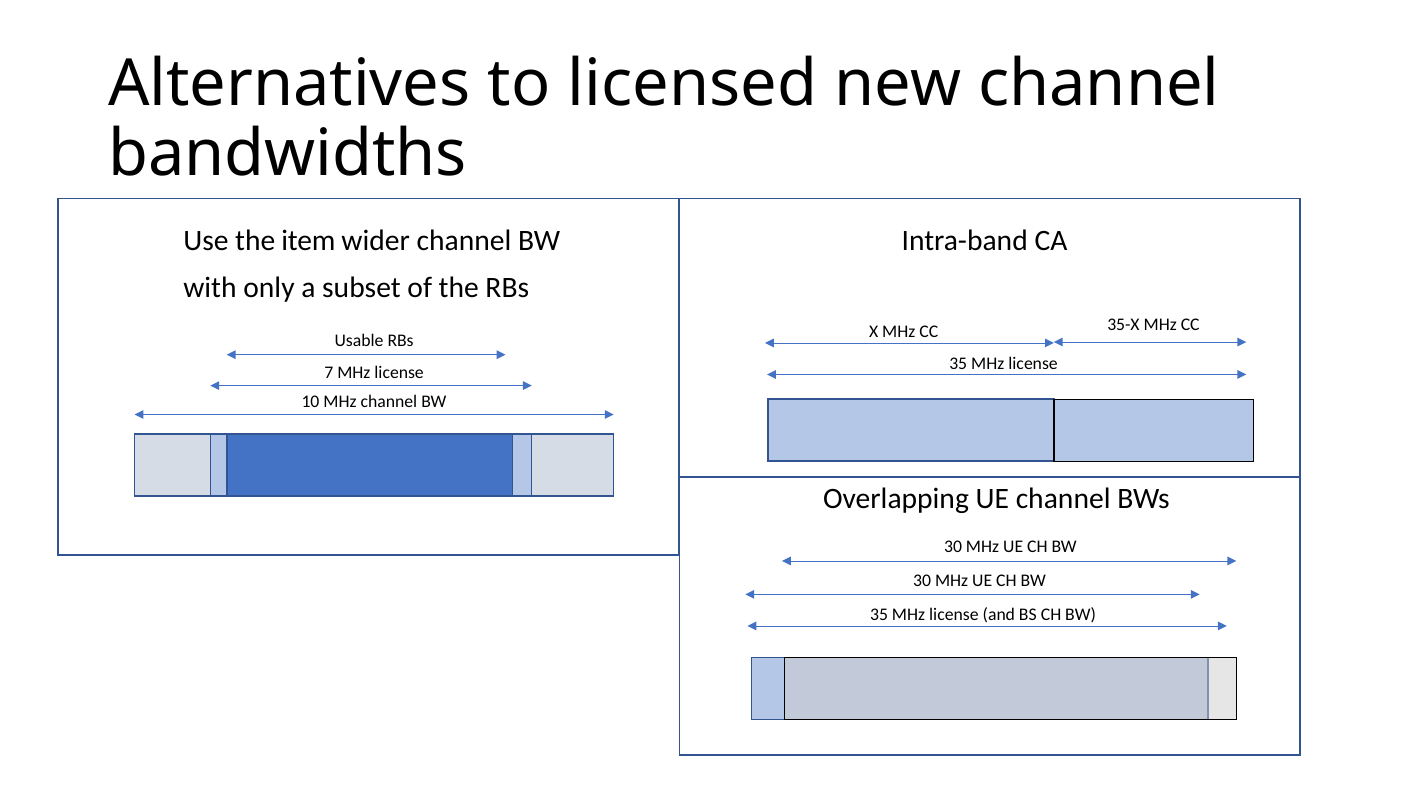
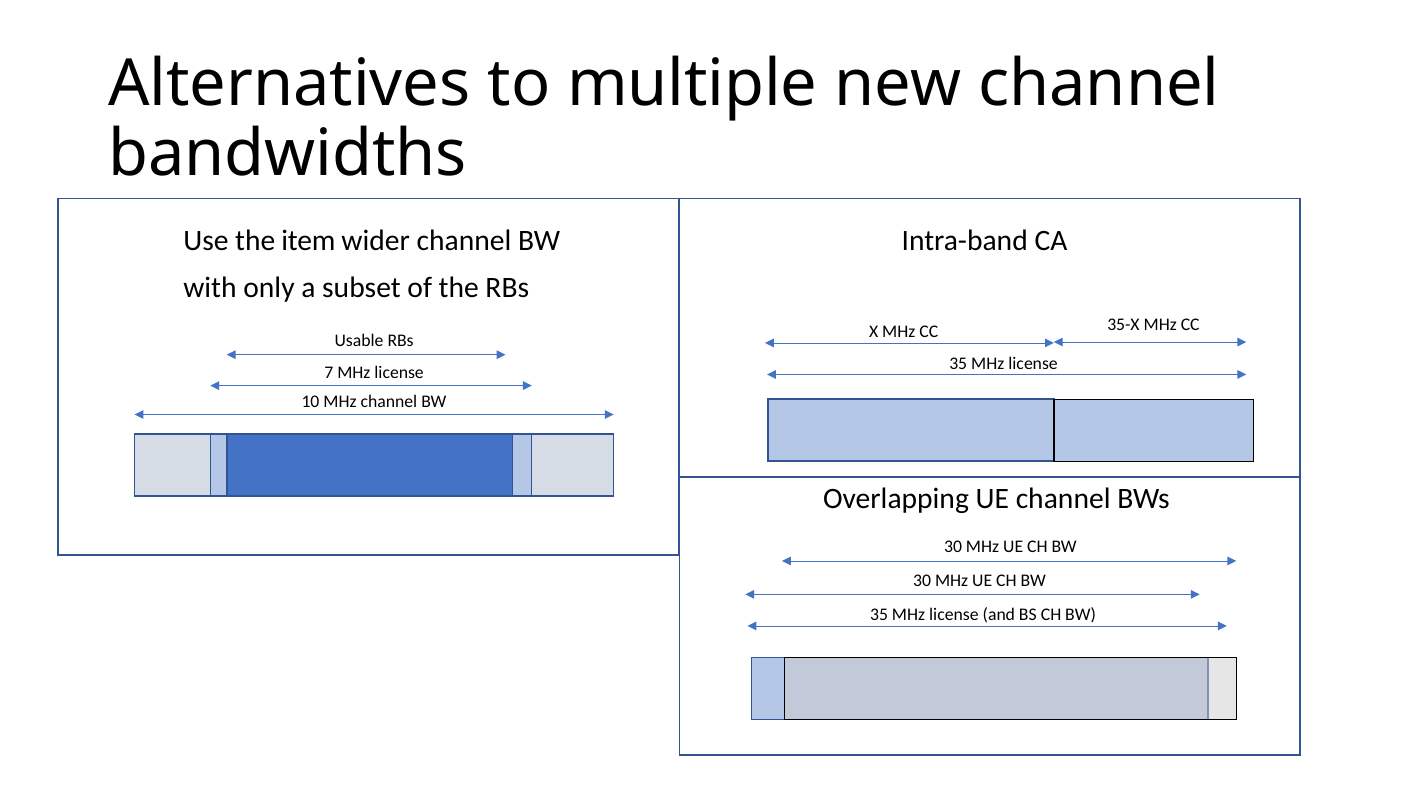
licensed: licensed -> multiple (692, 84)
